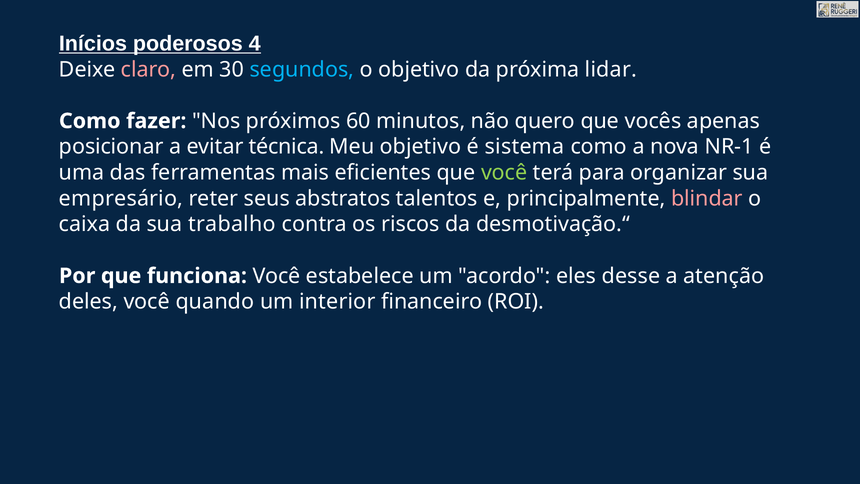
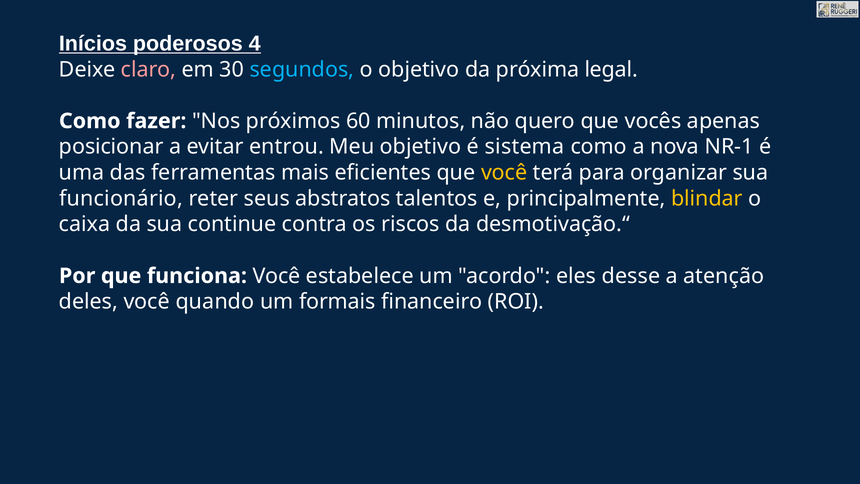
lidar: lidar -> legal (611, 69)
técnica: técnica -> entrou (286, 147)
você colour: light green -> yellow (504, 173)
empresário: empresário -> funcionário (121, 198)
blindar colour: pink -> yellow (707, 198)
trabalho: trabalho -> continue (232, 224)
interior: interior -> formais (337, 302)
